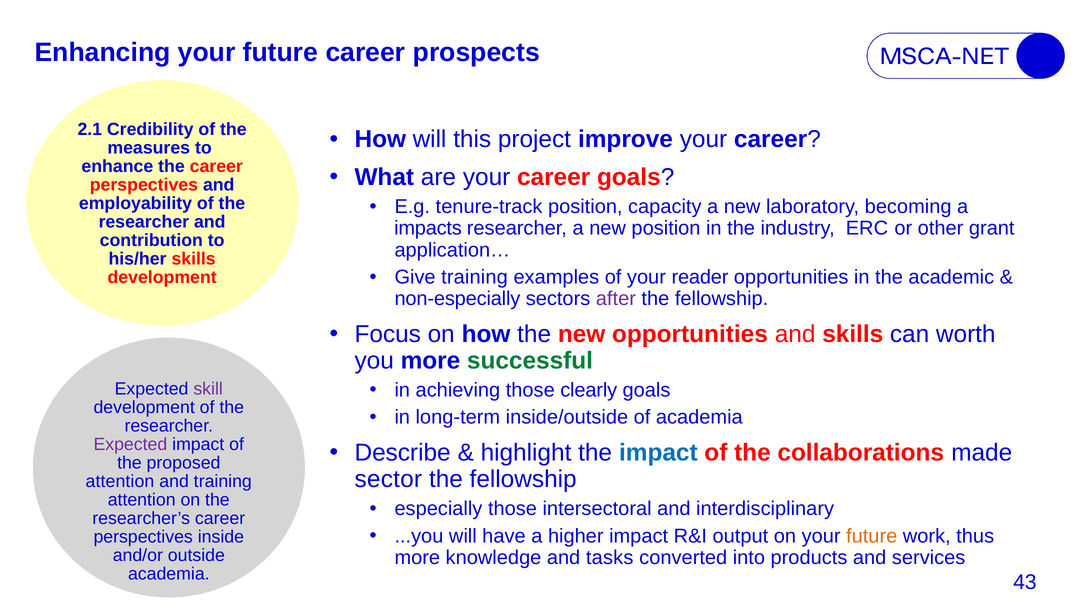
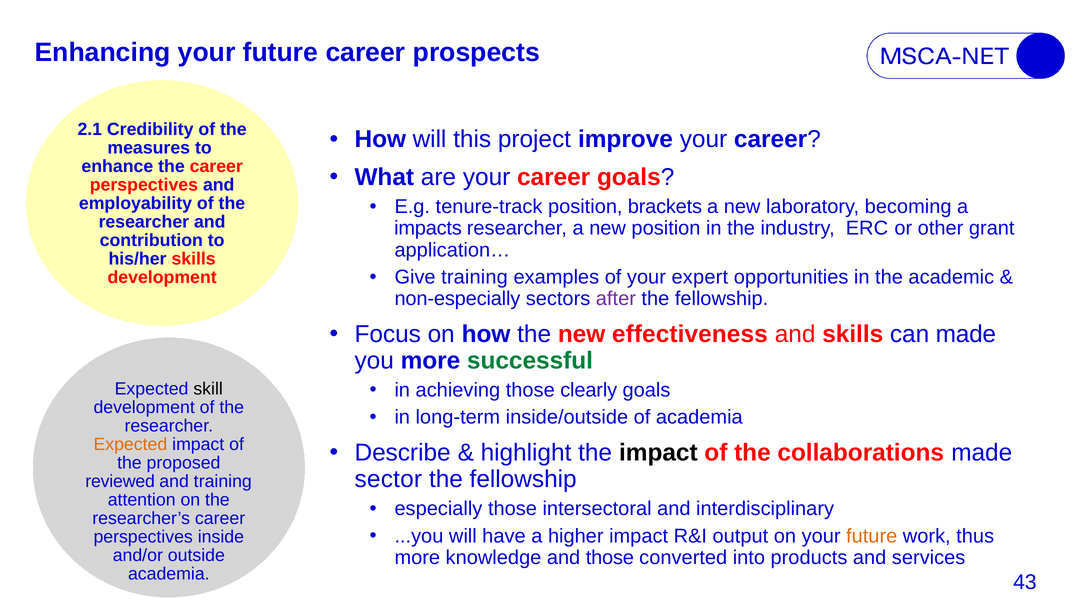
capacity: capacity -> brackets (665, 207)
reader: reader -> expert (700, 278)
new opportunities: opportunities -> effectiveness (690, 335)
can worth: worth -> made (966, 335)
skill colour: purple -> black (208, 389)
Expected colour: purple -> orange (130, 445)
impact colour: blue -> black (658, 453)
attention: attention -> reviewed (120, 482)
and tasks: tasks -> those (610, 558)
